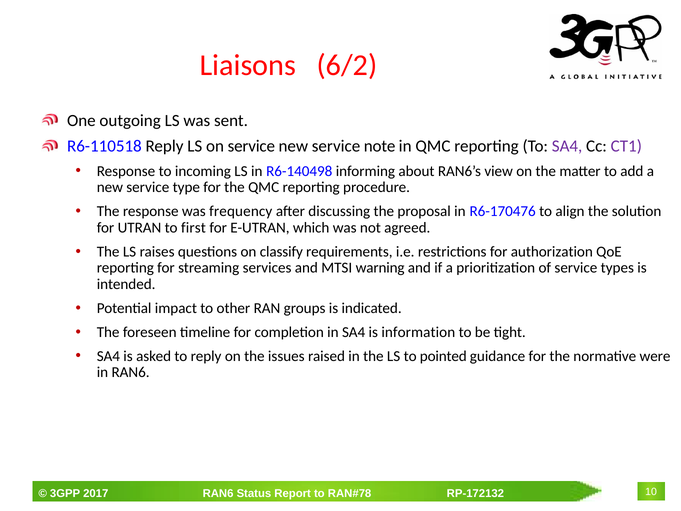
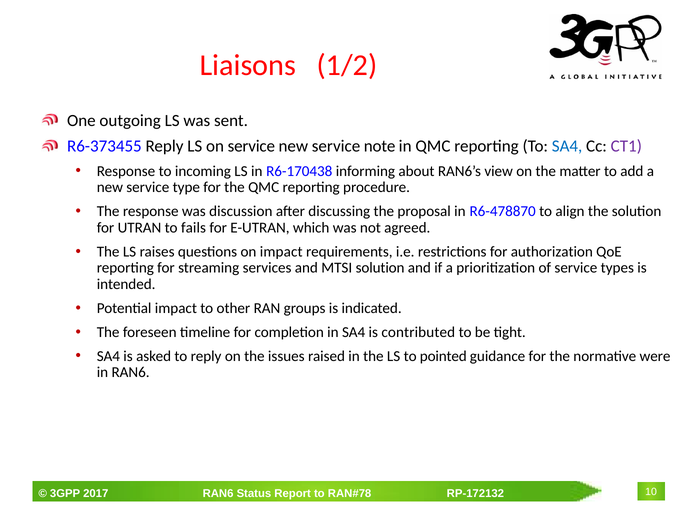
6/2: 6/2 -> 1/2 (347, 65)
R6-110518: R6-110518 -> R6-373455 (104, 146)
SA4 colour: purple -> blue (567, 146)
R6-140498: R6-140498 -> R6-170438 (299, 171)
frequency: frequency -> discussion (241, 211)
R6-170476: R6-170476 -> R6-478870 (503, 211)
first: first -> fails (193, 228)
on classify: classify -> impact (281, 252)
MTSI warning: warning -> solution (380, 268)
information: information -> contributed (418, 332)
